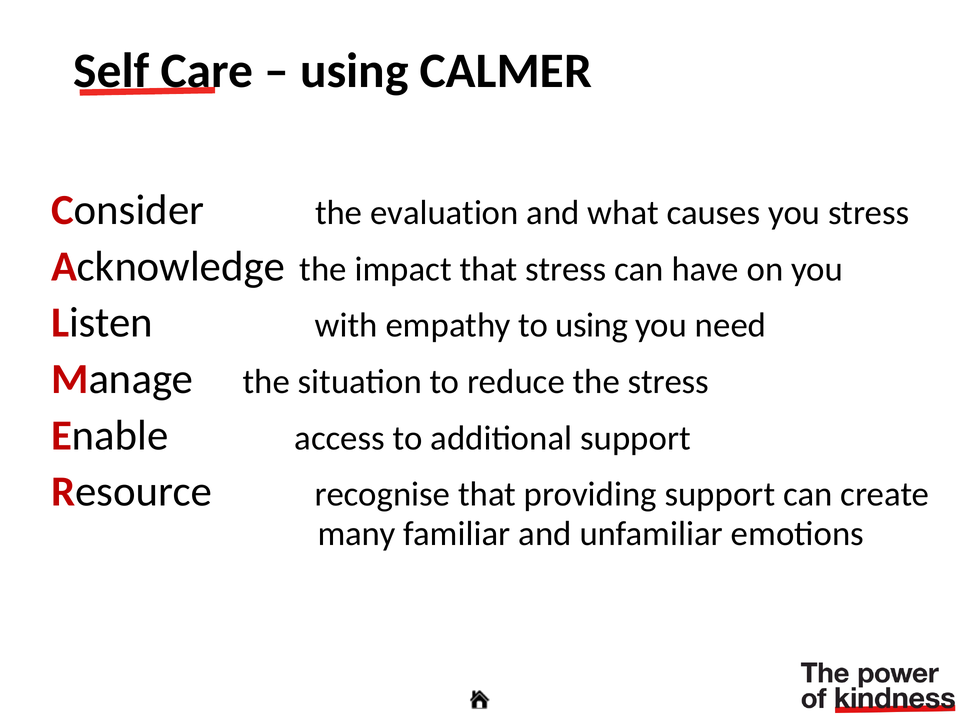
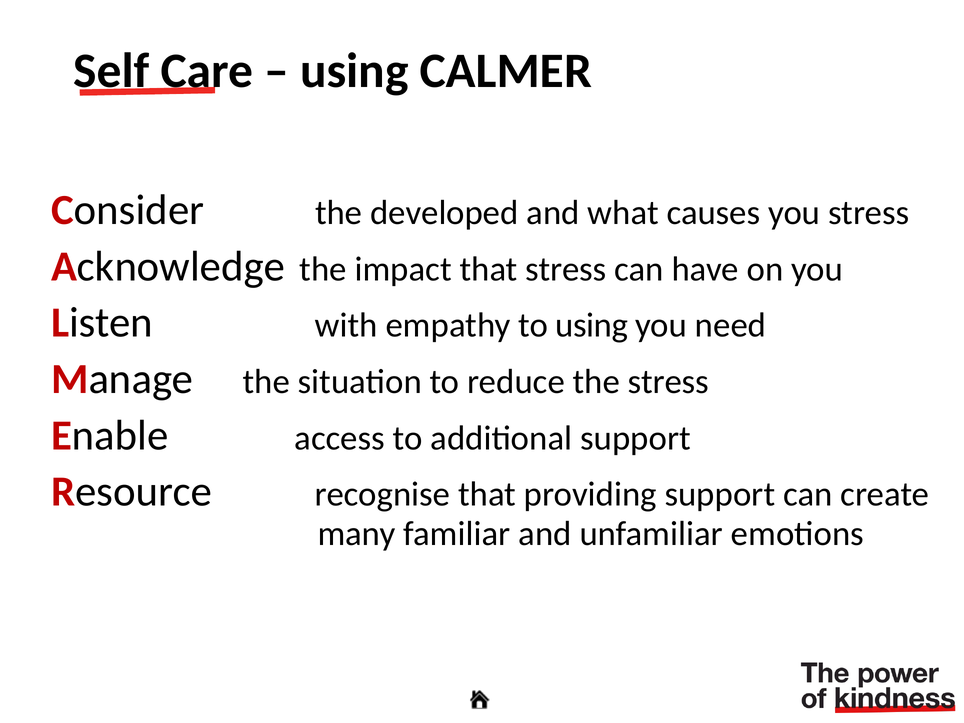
evaluation: evaluation -> developed (444, 213)
